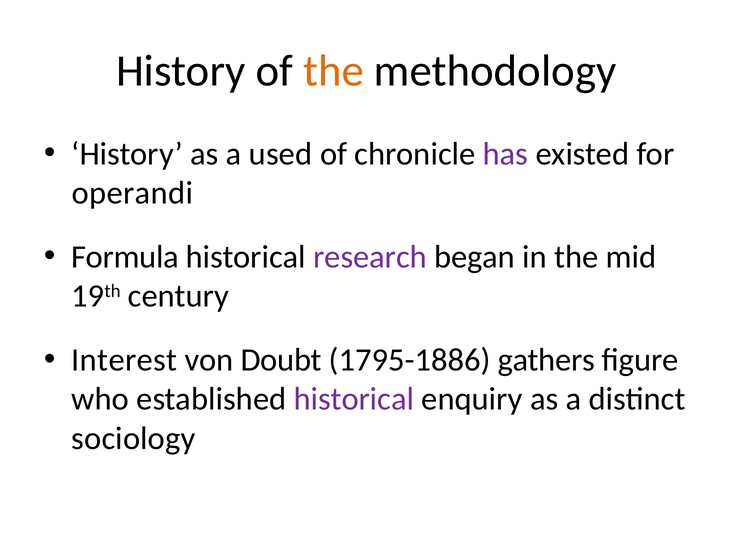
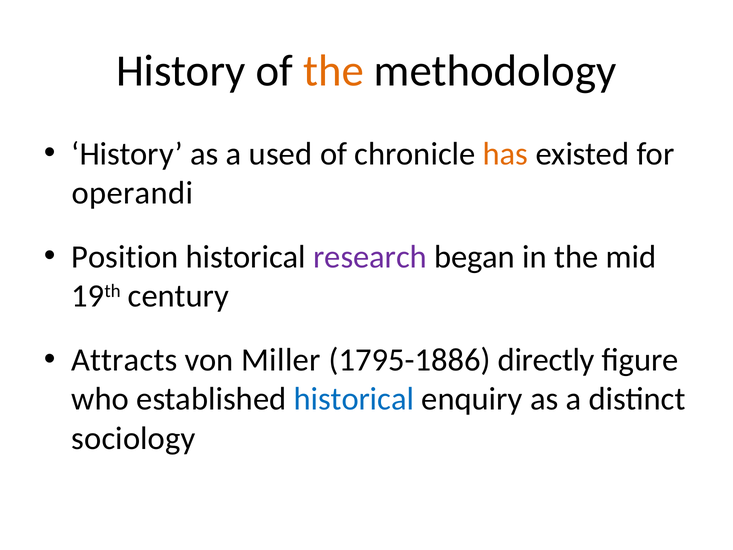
has colour: purple -> orange (506, 154)
Formula: Formula -> Position (125, 257)
Interest: Interest -> Attracts (124, 360)
Doubt: Doubt -> Miller (281, 360)
gathers: gathers -> directly (546, 360)
historical colour: purple -> blue (354, 399)
